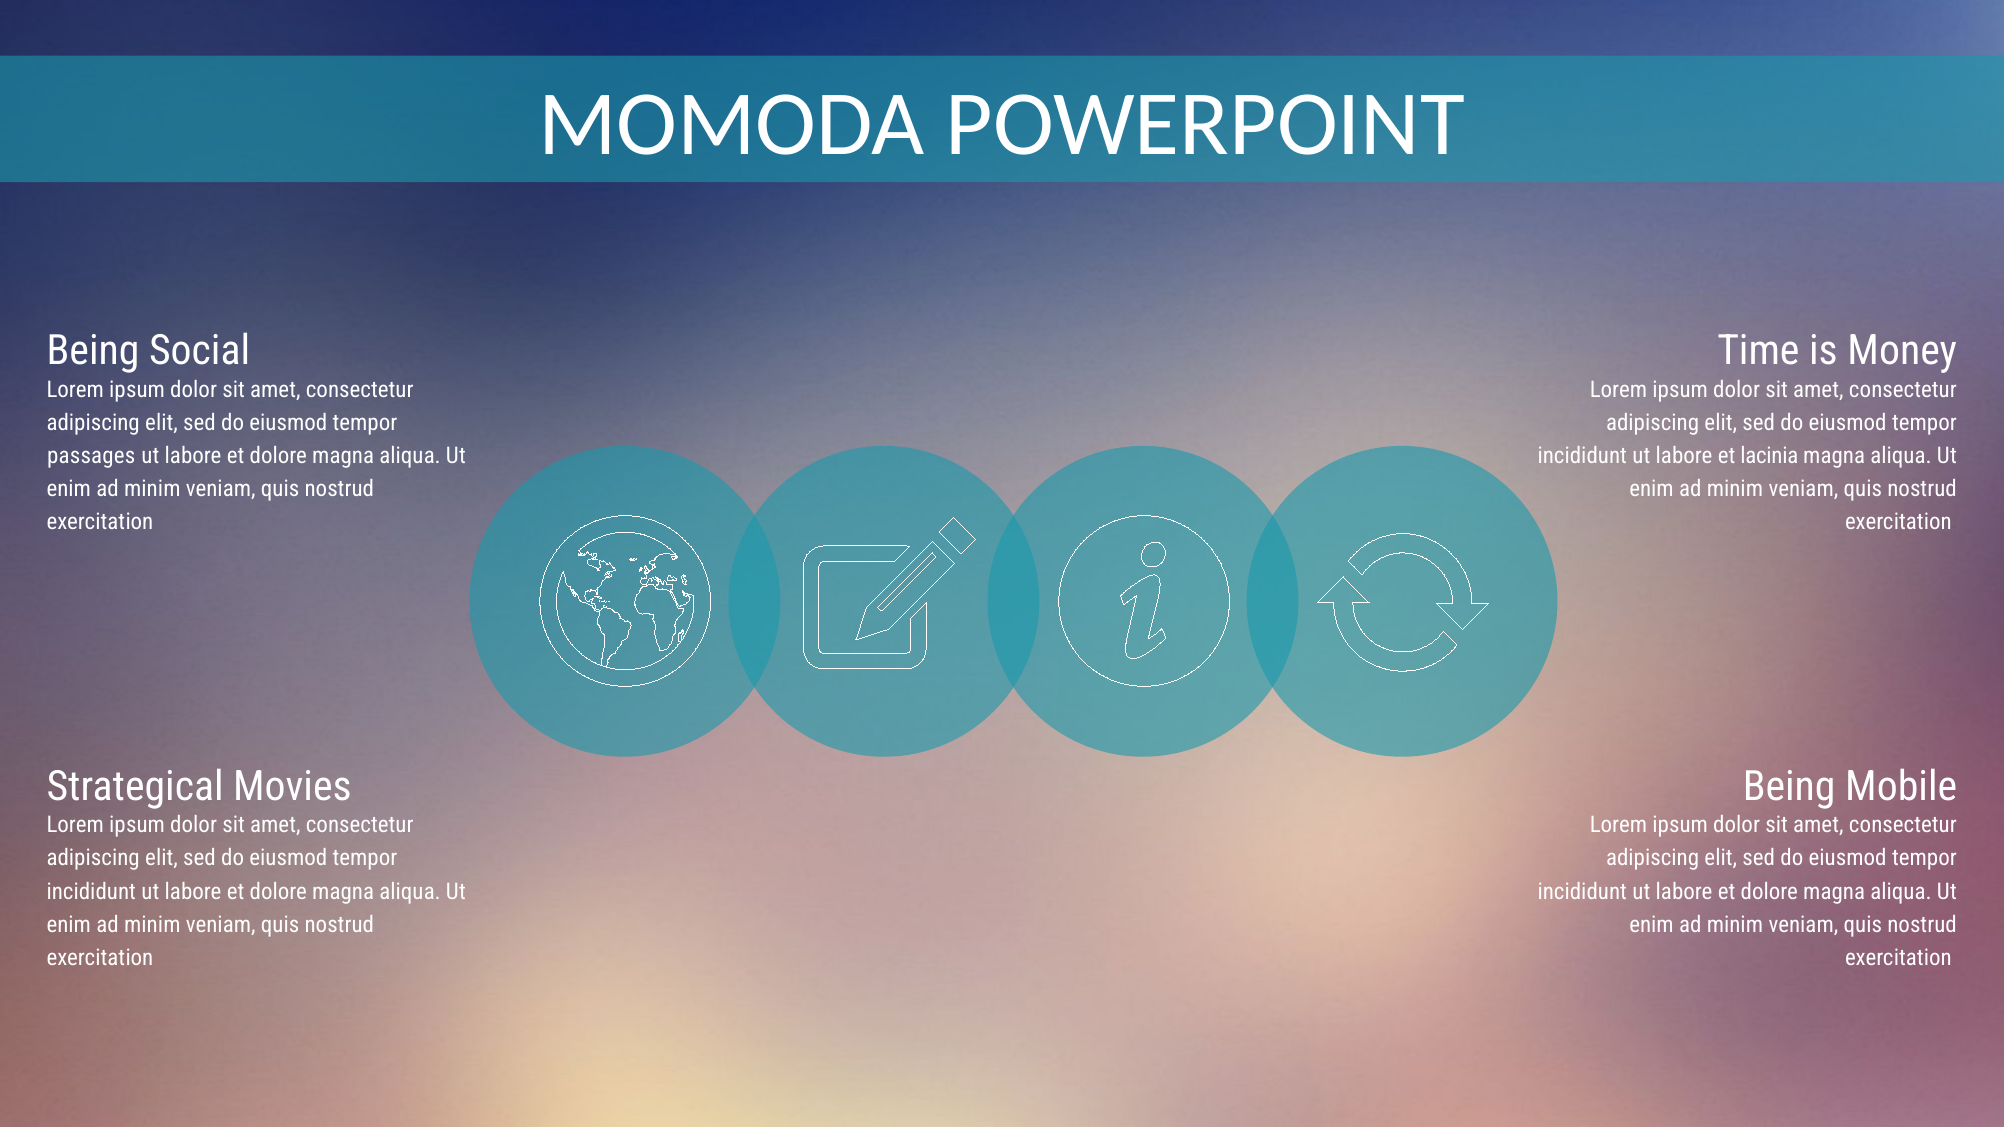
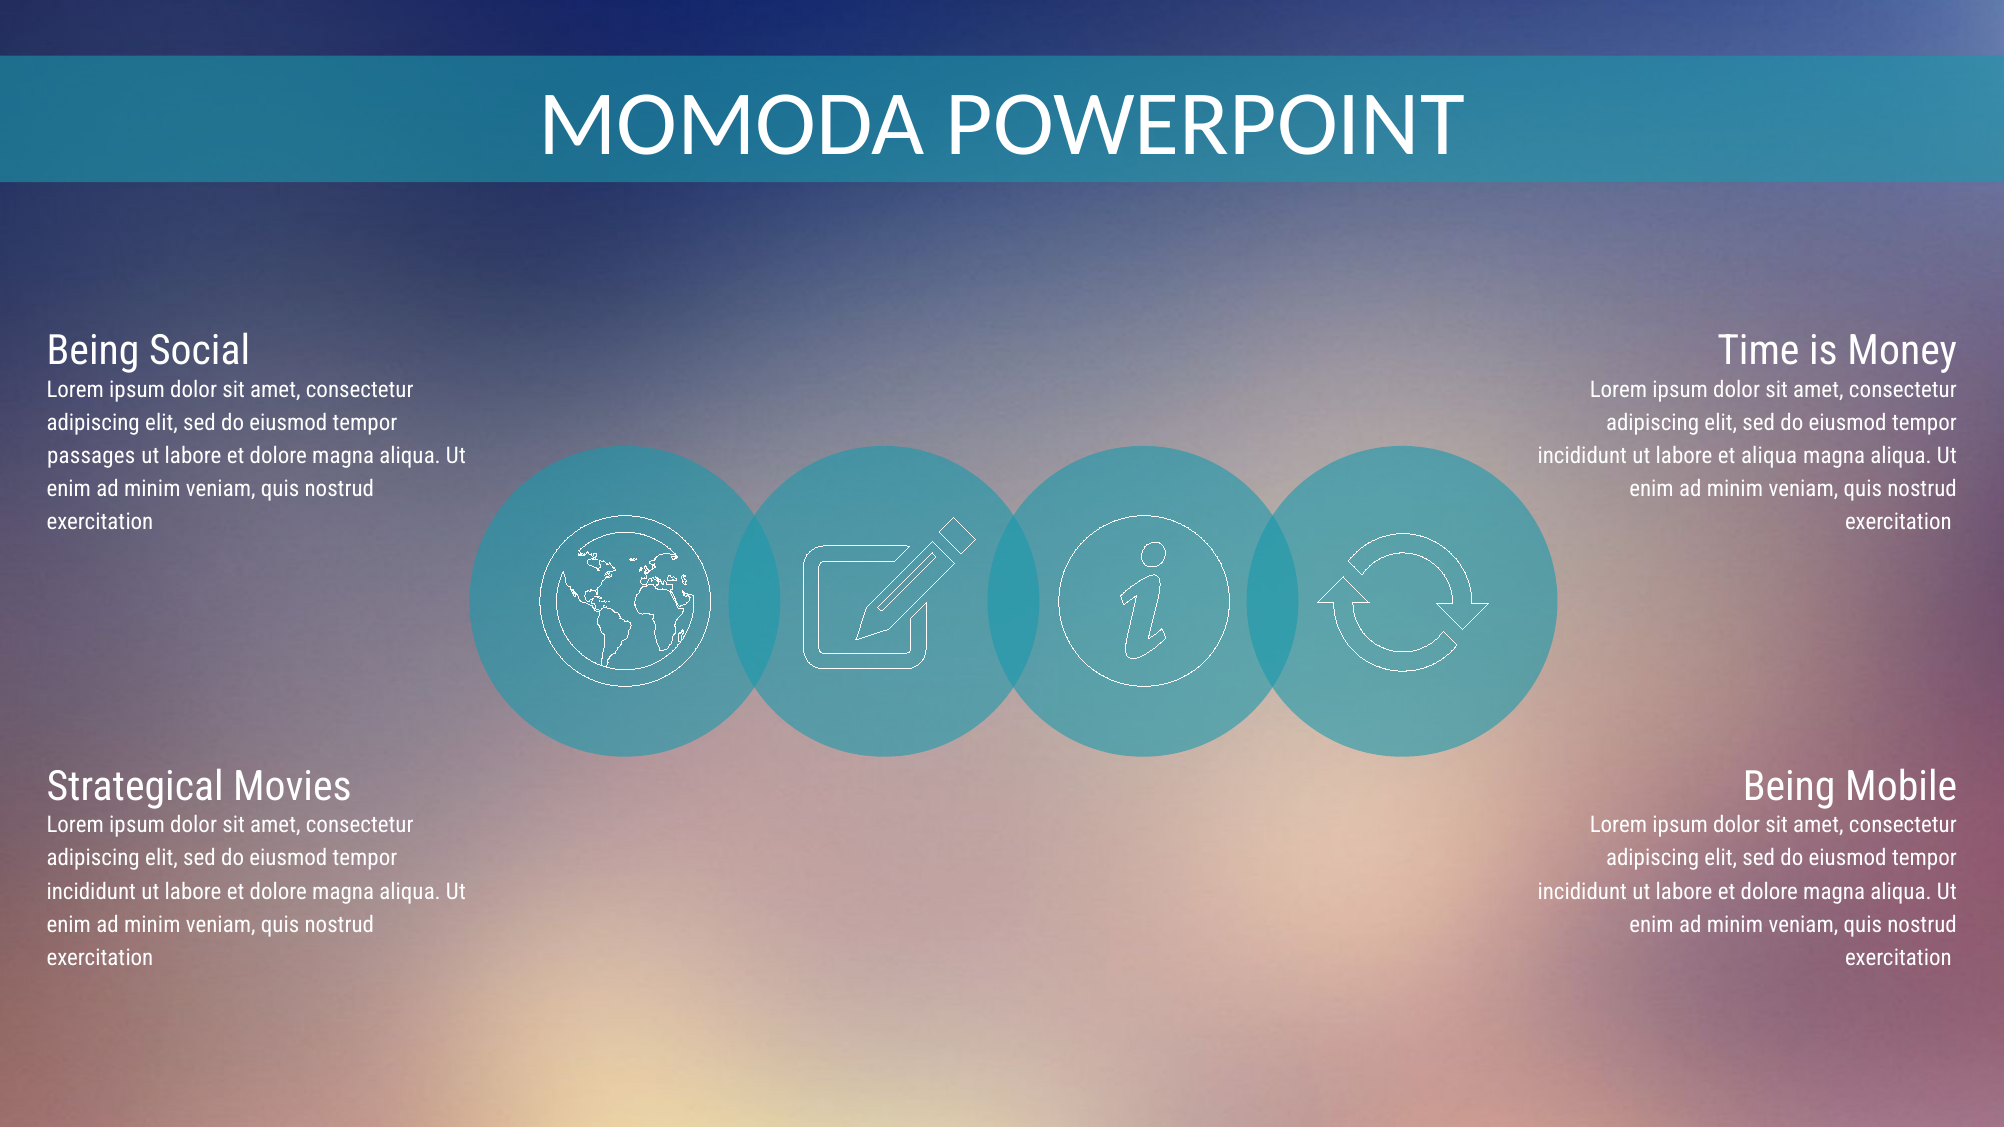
et lacinia: lacinia -> aliqua (1769, 456)
